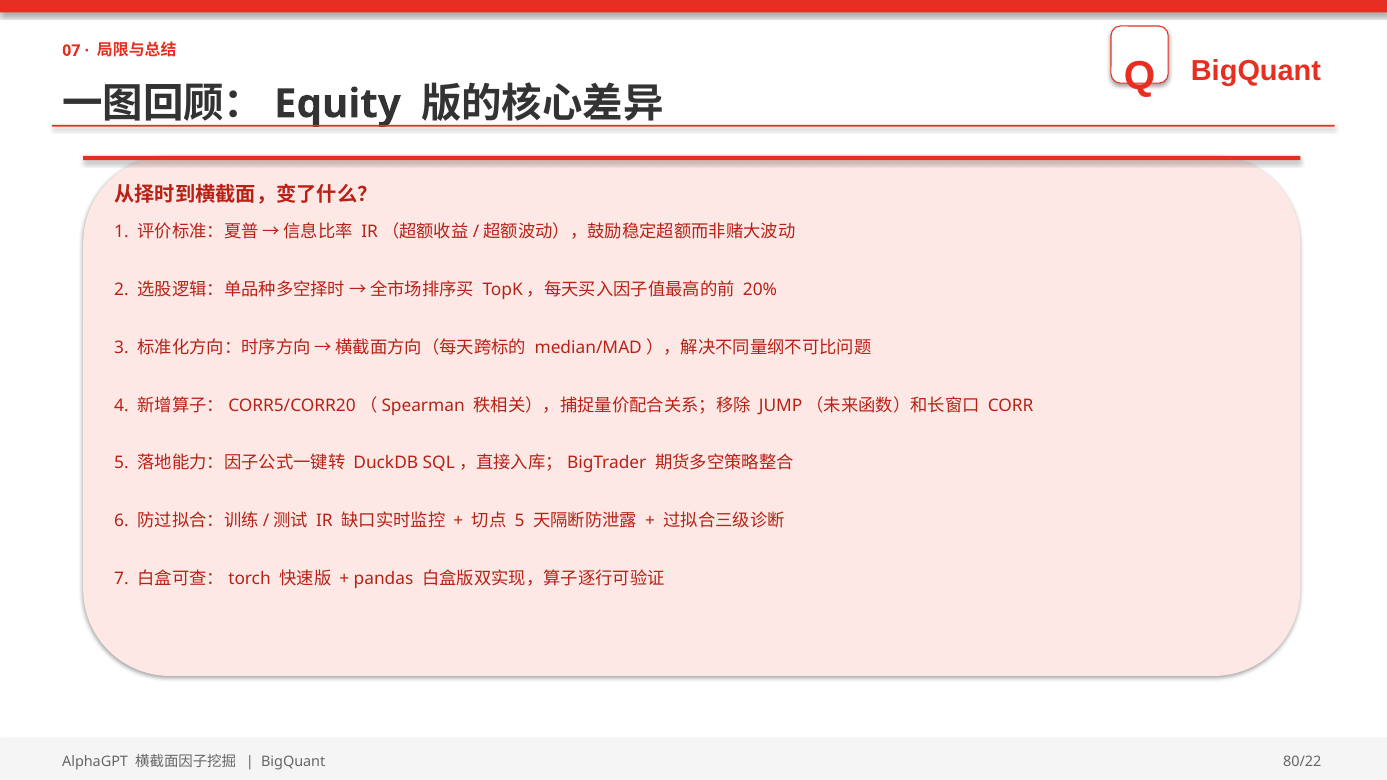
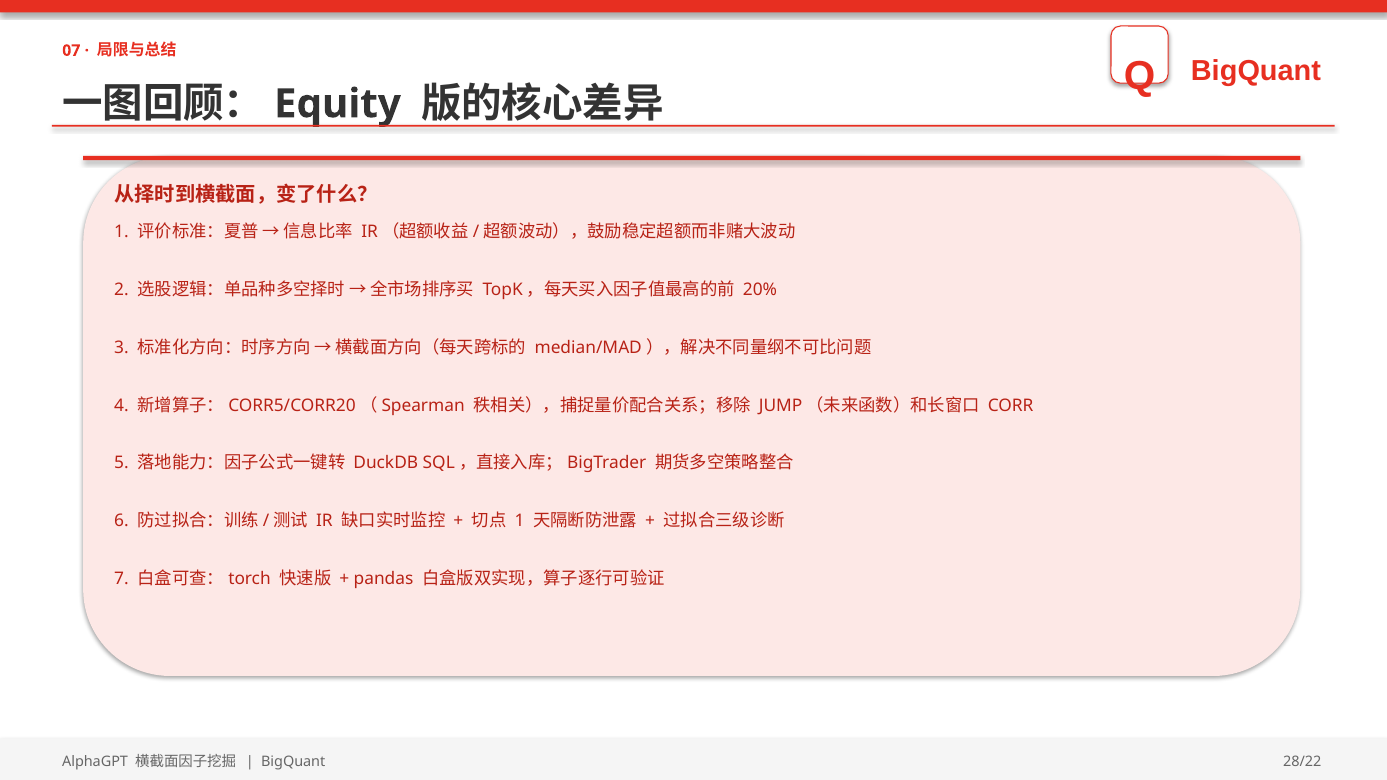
5: 5 -> 1 (519, 521)
80/22: 80/22 -> 28/22 (1302, 762)
